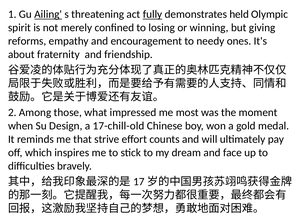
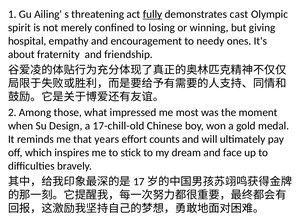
Ailing underline: present -> none (48, 14)
held: held -> cast (239, 14)
reforms: reforms -> hospital (27, 41)
strive: strive -> years (107, 139)
